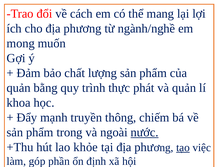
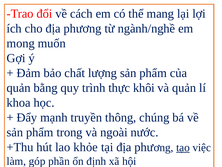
phát: phát -> khôi (144, 88)
chiếm: chiếm -> chúng (154, 117)
nước underline: present -> none (145, 132)
